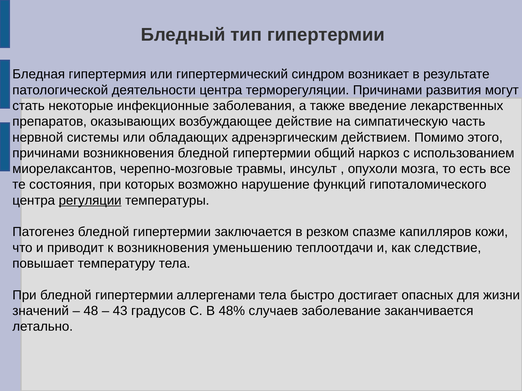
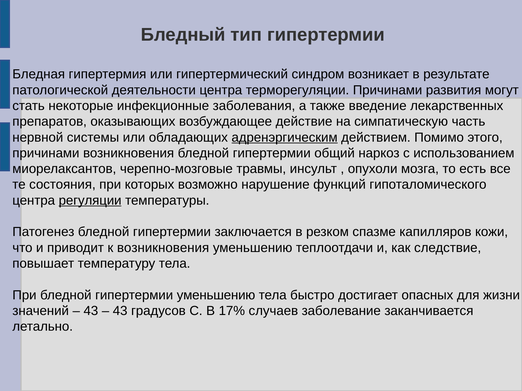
адренэргическим underline: none -> present (285, 138)
гипертермии аллергенами: аллергенами -> уменьшению (216, 295)
48: 48 -> 43 (91, 311)
48%: 48% -> 17% (232, 311)
